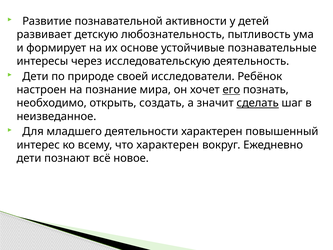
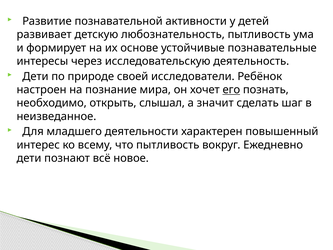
создать: создать -> слышал (162, 103)
сделать underline: present -> none (258, 103)
что характерен: характерен -> пытливость (168, 145)
